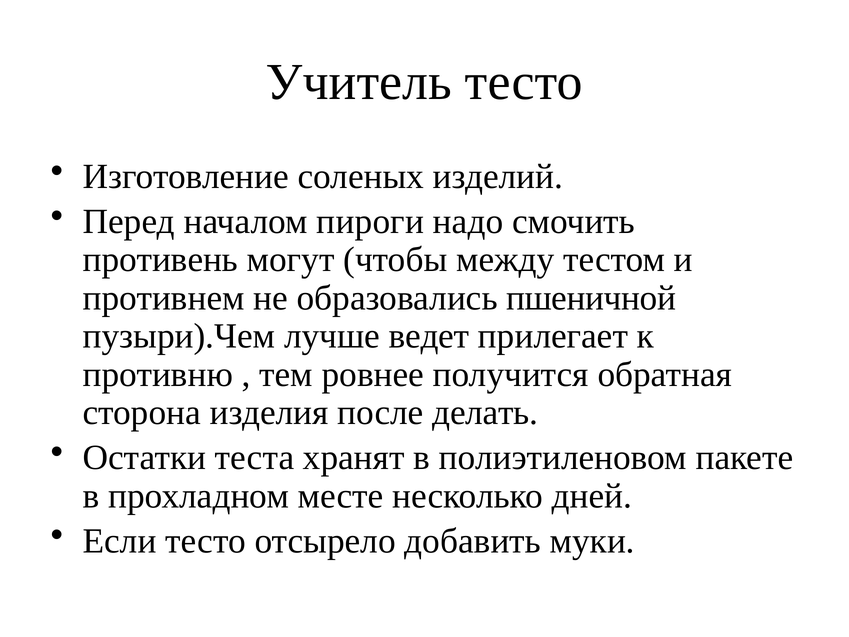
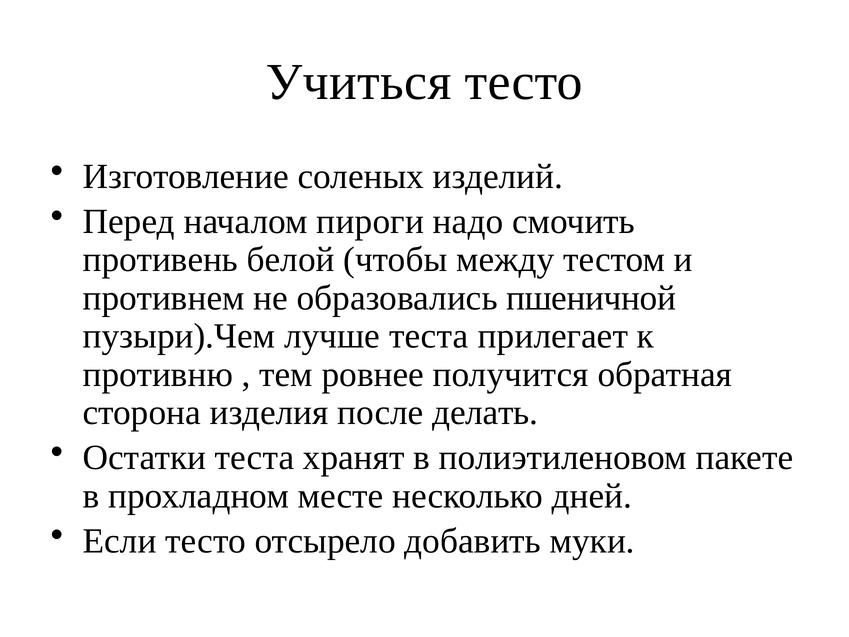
Учитель: Учитель -> Учиться (359, 82)
могут: могут -> белой (291, 260)
лучше ведет: ведет -> теста (429, 336)
